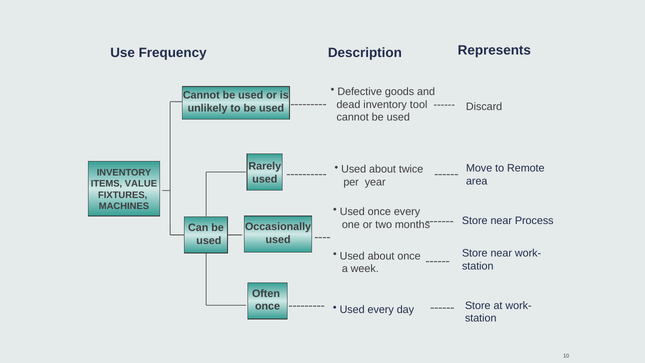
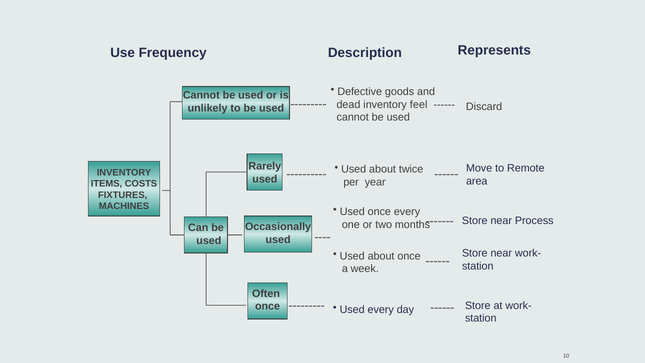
tool: tool -> feel (419, 104)
VALUE: VALUE -> COSTS (141, 184)
